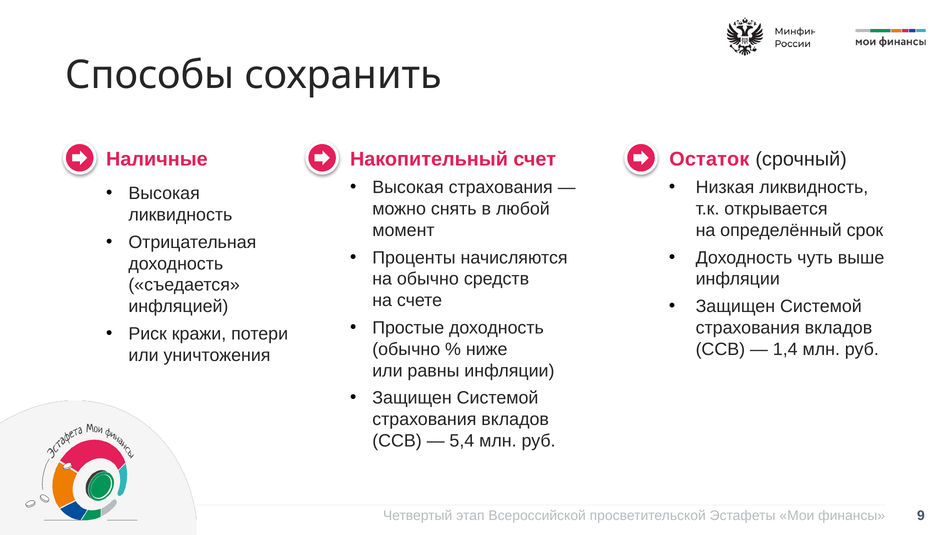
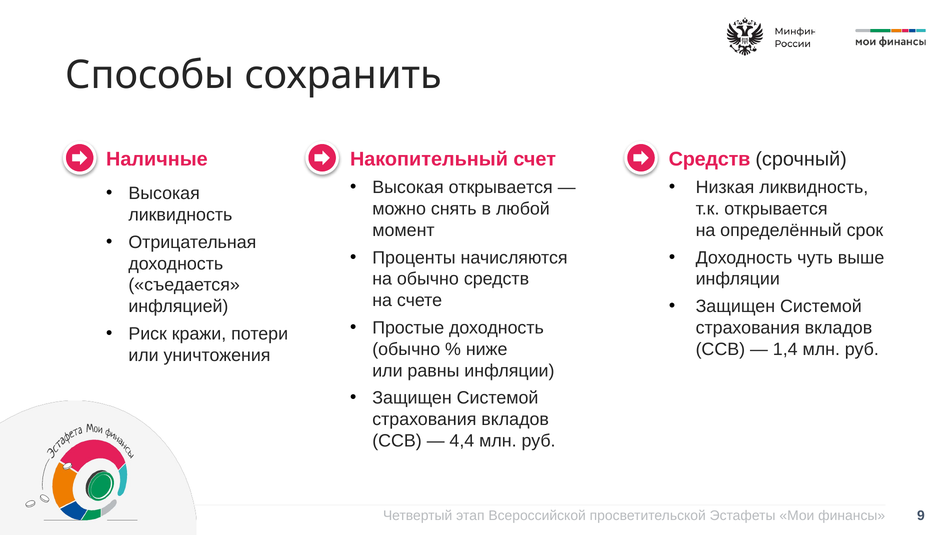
Остаток: Остаток -> Средств (710, 159)
Высокая страхования: страхования -> открывается (501, 188)
5,4: 5,4 -> 4,4 (462, 441)
